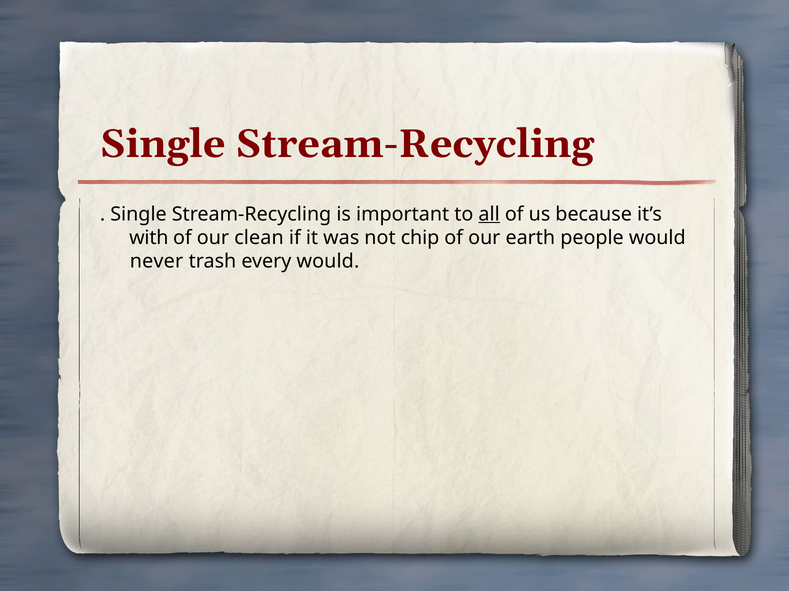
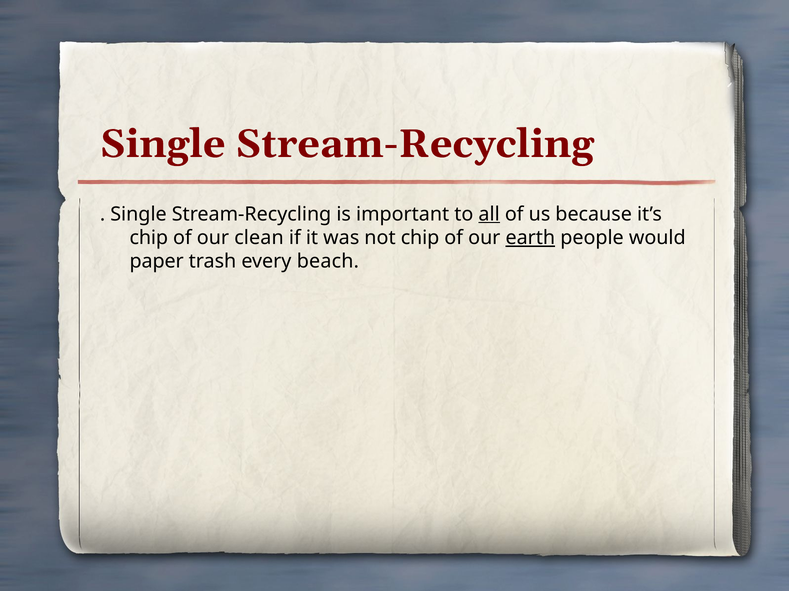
with: with -> chip (149, 238)
earth underline: none -> present (530, 238)
never: never -> paper (157, 262)
every would: would -> beach (328, 262)
